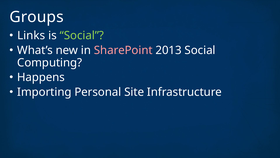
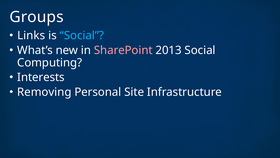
Social colour: light green -> light blue (82, 35)
Happens: Happens -> Interests (41, 77)
Importing: Importing -> Removing (44, 92)
